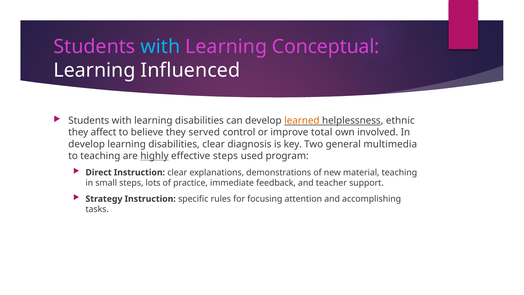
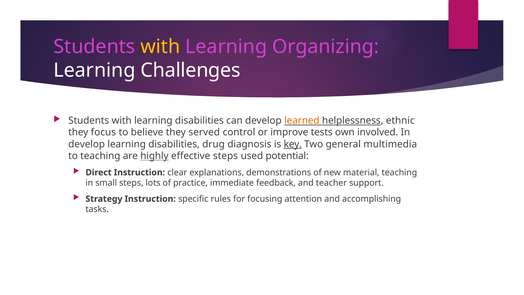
with colour: light blue -> yellow (160, 47)
Conceptual: Conceptual -> Organizing (326, 47)
Influenced: Influenced -> Challenges (191, 70)
affect: affect -> focus (103, 132)
total: total -> tests (322, 132)
disabilities clear: clear -> drug (214, 144)
key underline: none -> present (293, 144)
program: program -> potential (287, 156)
